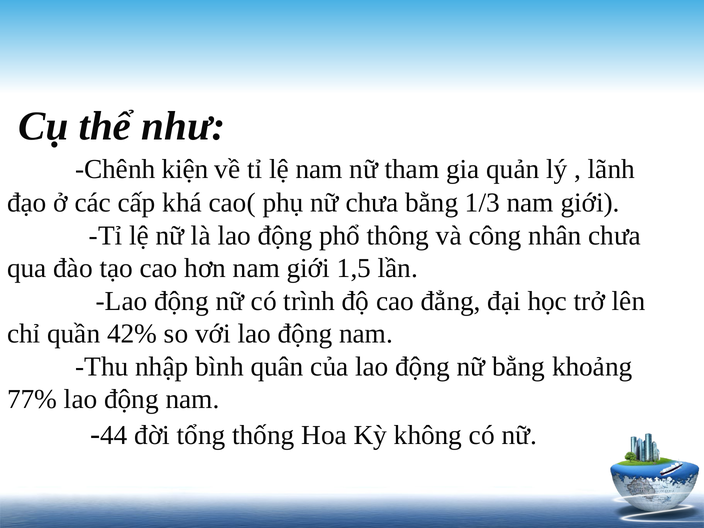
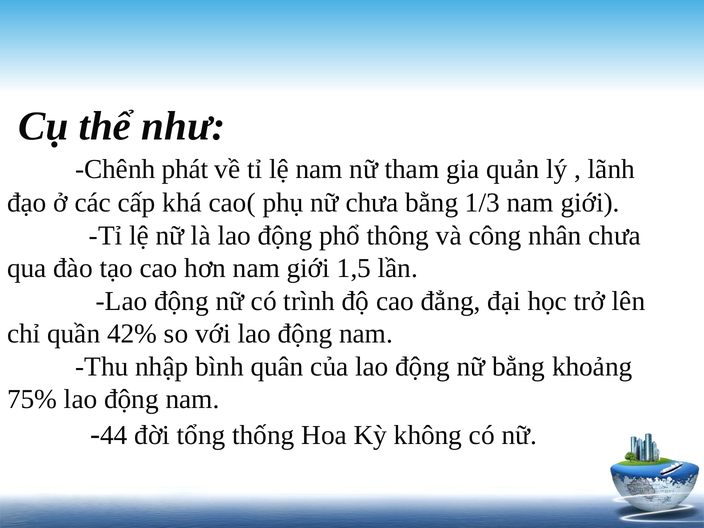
kiện: kiện -> phát (185, 169)
77%: 77% -> 75% (32, 399)
